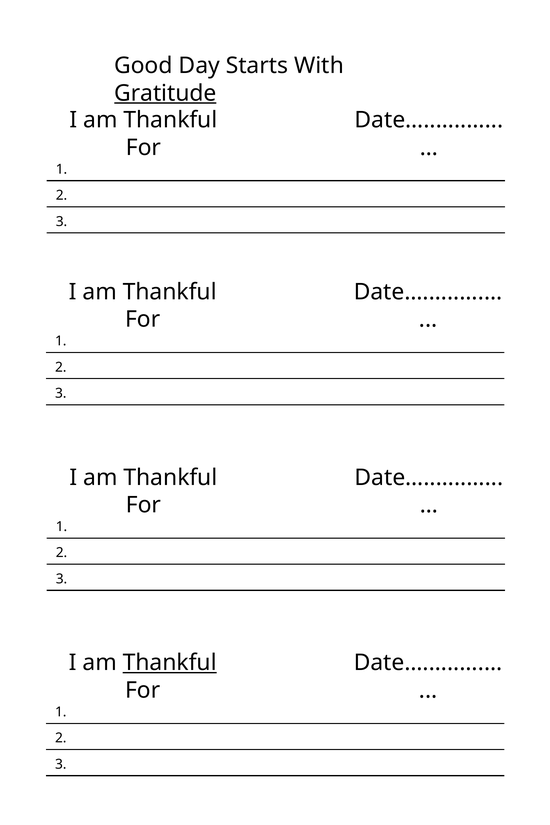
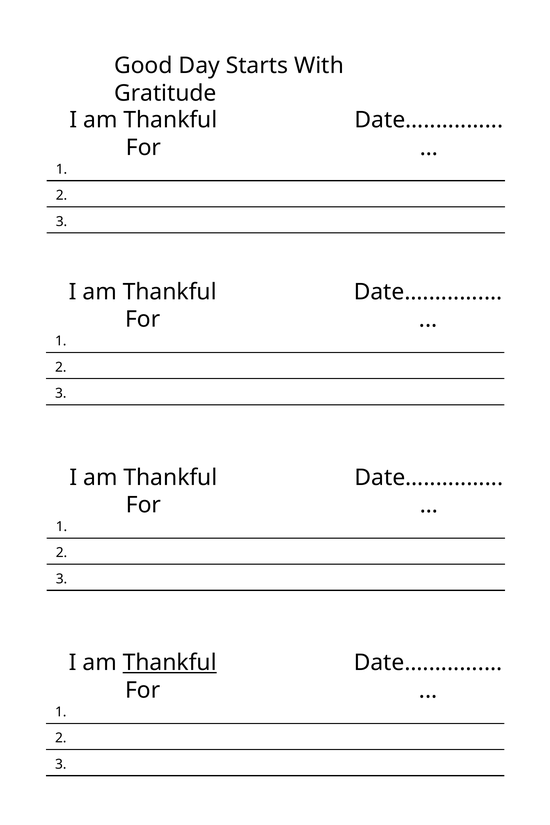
Gratitude underline: present -> none (165, 93)
